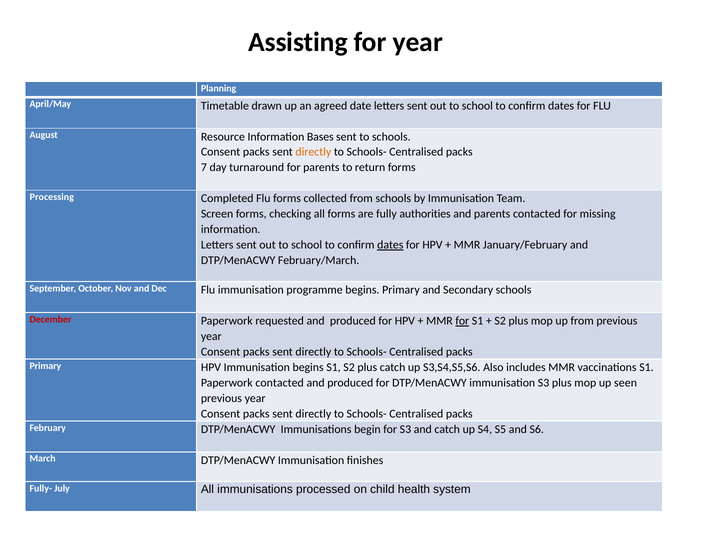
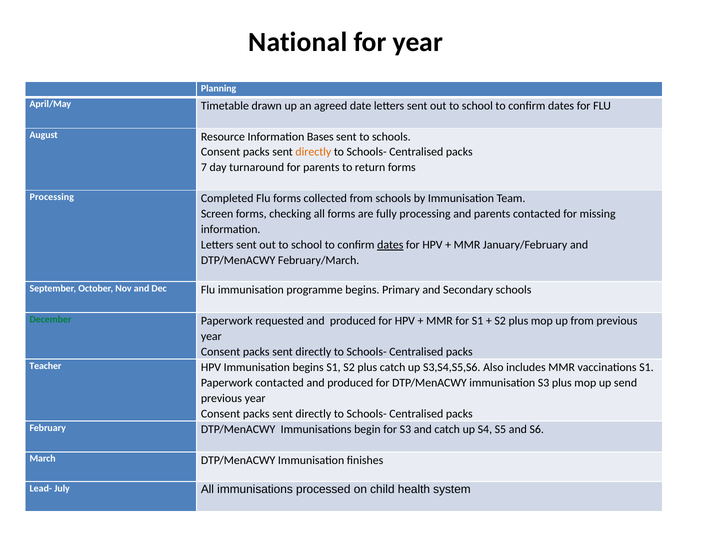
Assisting: Assisting -> National (298, 42)
fully authorities: authorities -> processing (425, 214)
December colour: red -> green (50, 319)
for underline: present -> none (462, 321)
Primary: Primary -> Teacher (45, 366)
seen: seen -> send (626, 382)
Fully-: Fully- -> Lead- (41, 488)
